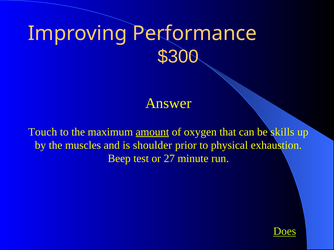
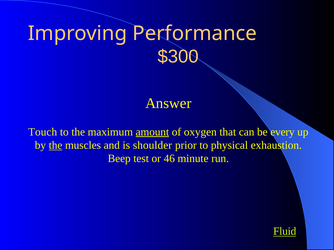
skills: skills -> every (282, 132)
the underline: none -> present (56, 145)
27: 27 -> 46 (169, 159)
Does: Does -> Fluid (285, 232)
